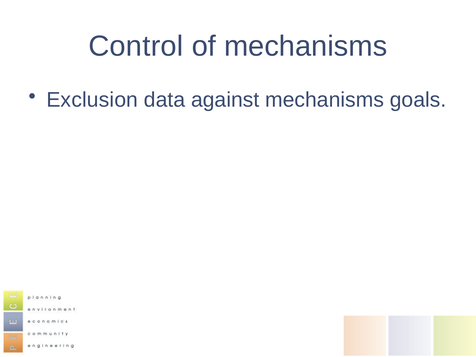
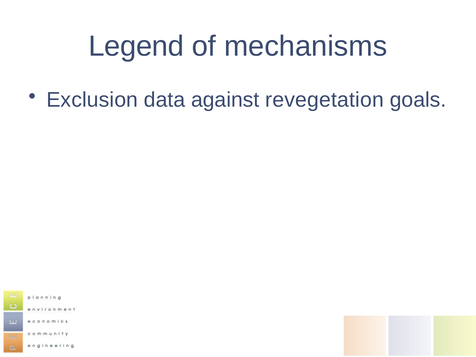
Control: Control -> Legend (136, 46)
against mechanisms: mechanisms -> revegetation (324, 100)
